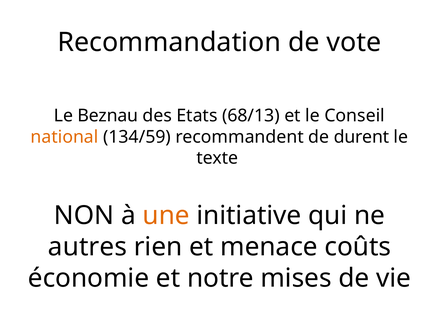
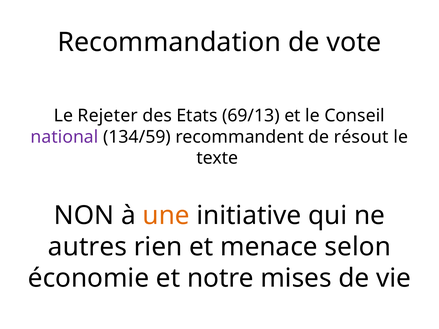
Beznau: Beznau -> Rejeter (108, 116)
68/13: 68/13 -> 69/13 (251, 116)
national colour: orange -> purple (65, 137)
durent: durent -> résout (361, 137)
coûts: coûts -> selon (358, 247)
